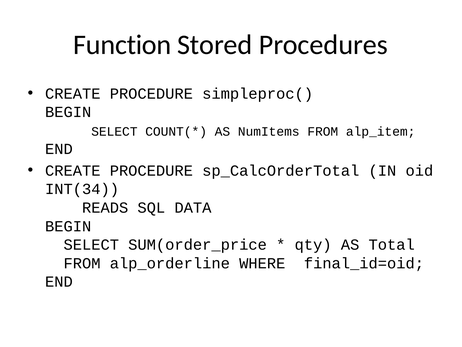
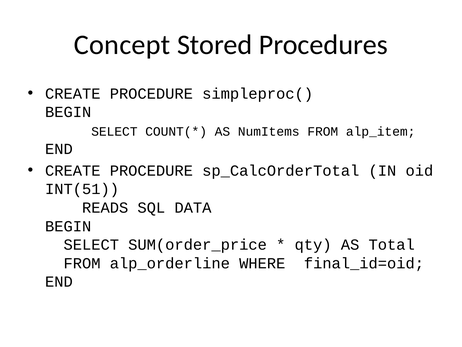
Function: Function -> Concept (122, 45)
INT(34: INT(34 -> INT(51 (82, 189)
